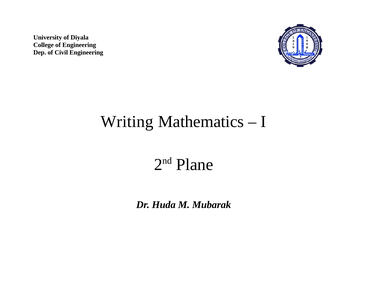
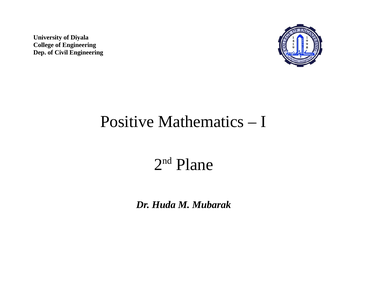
Writing: Writing -> Positive (127, 121)
